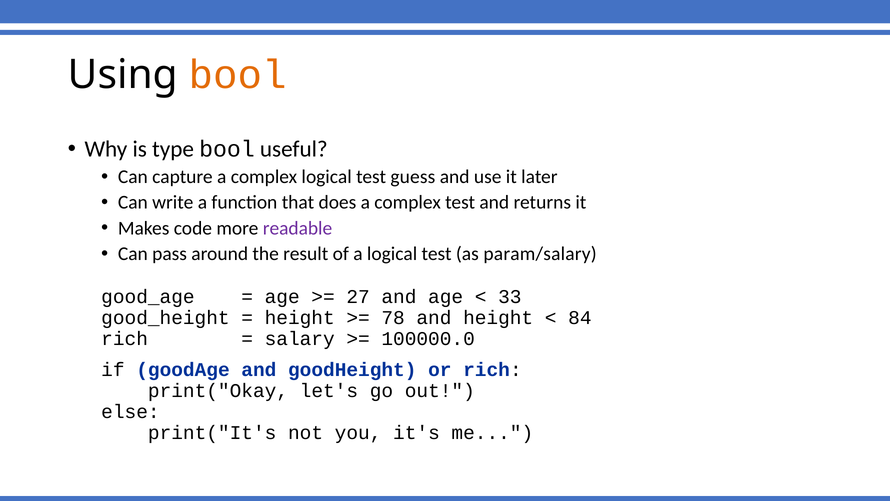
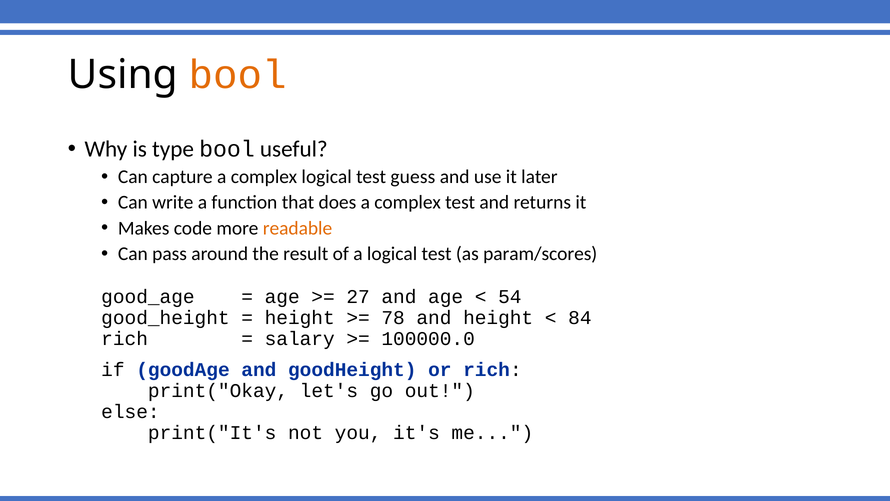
readable colour: purple -> orange (298, 228)
param/salary: param/salary -> param/scores (540, 254)
33: 33 -> 54 (510, 296)
